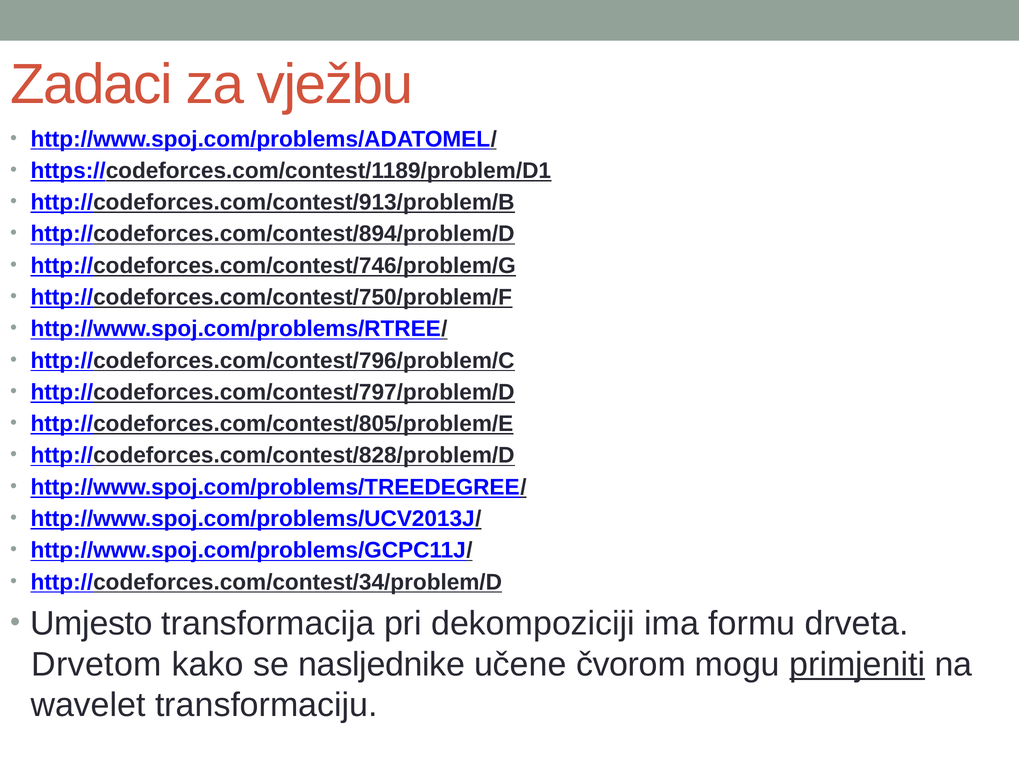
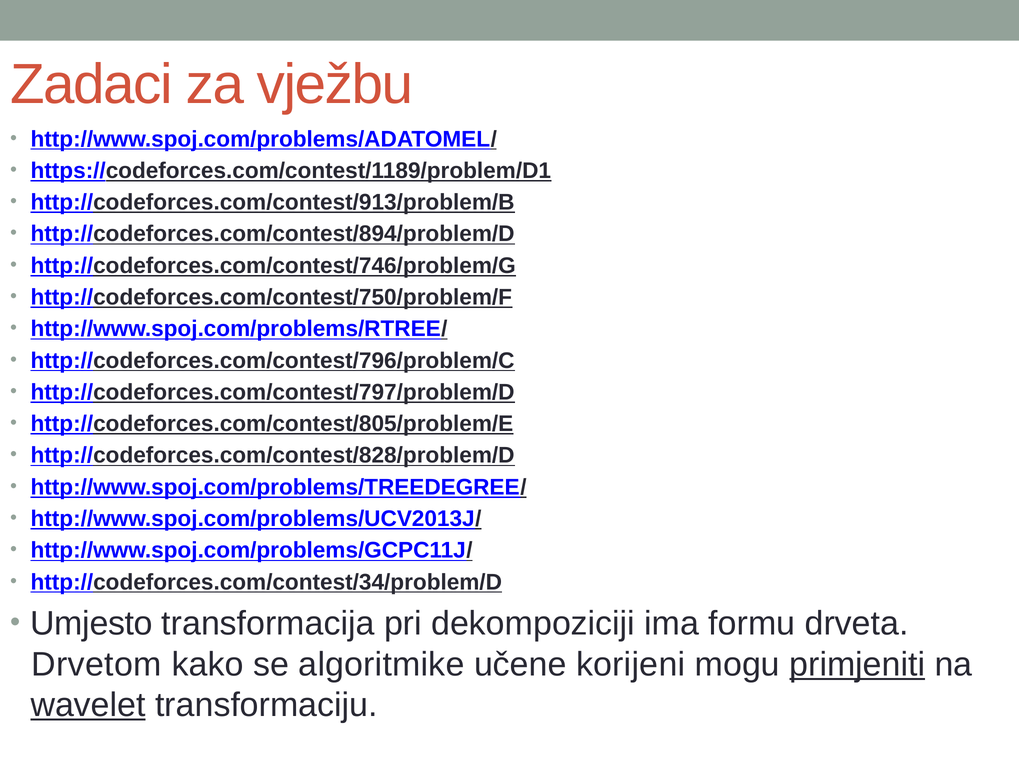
nasljednike: nasljednike -> algoritmike (381, 665)
čvorom: čvorom -> korijeni (631, 665)
wavelet underline: none -> present (88, 705)
